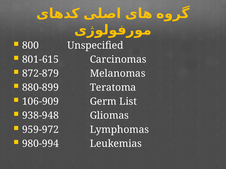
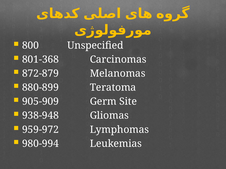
801-615: 801-615 -> 801-368 (40, 60)
106-909: 106-909 -> 905-909 (40, 102)
List: List -> Site (128, 102)
